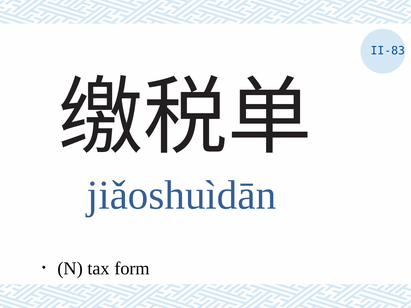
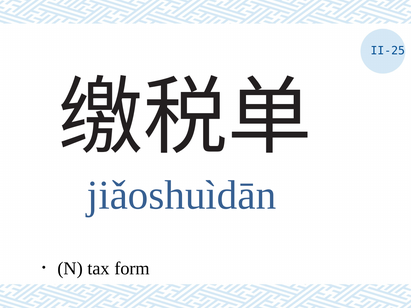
II-83: II-83 -> II-25 (388, 51)
